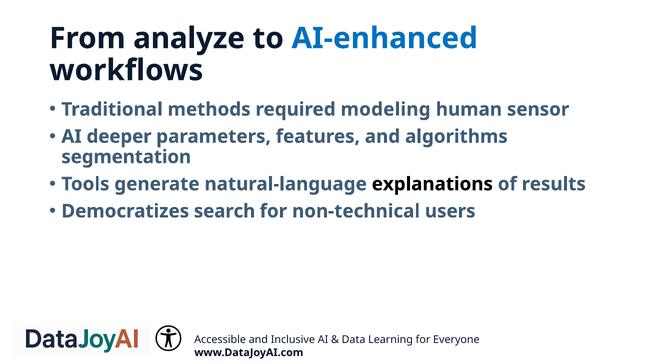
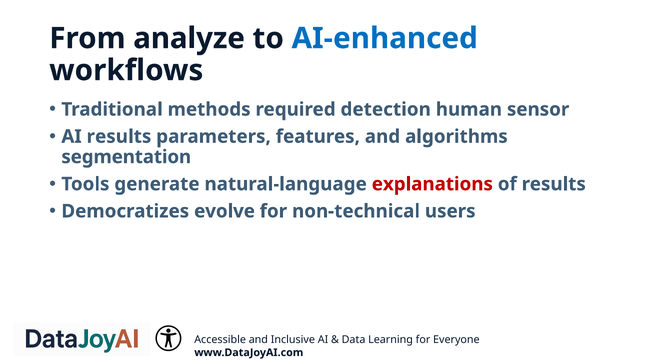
modeling: modeling -> detection (386, 109)
AI deeper: deeper -> results (119, 136)
explanations colour: black -> red (432, 184)
search: search -> evolve (225, 211)
